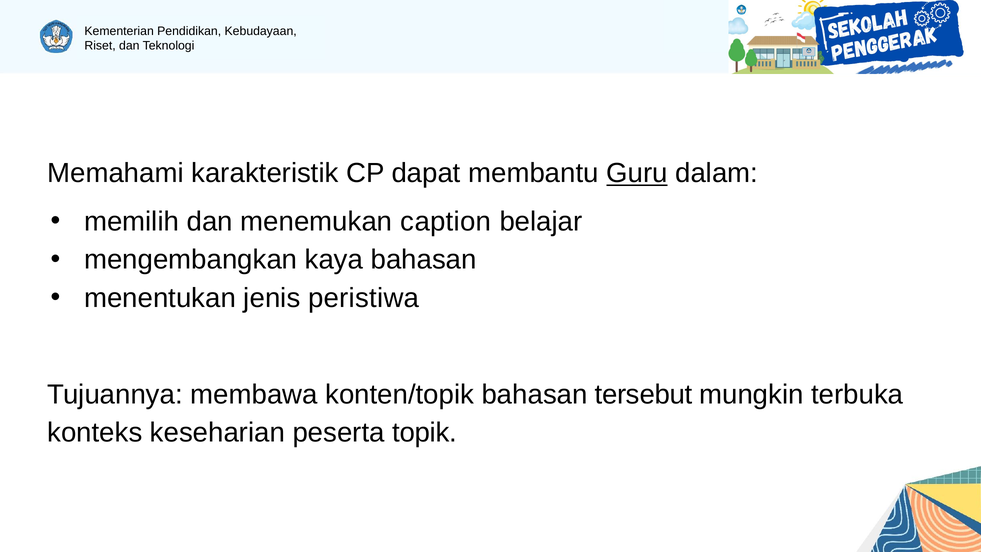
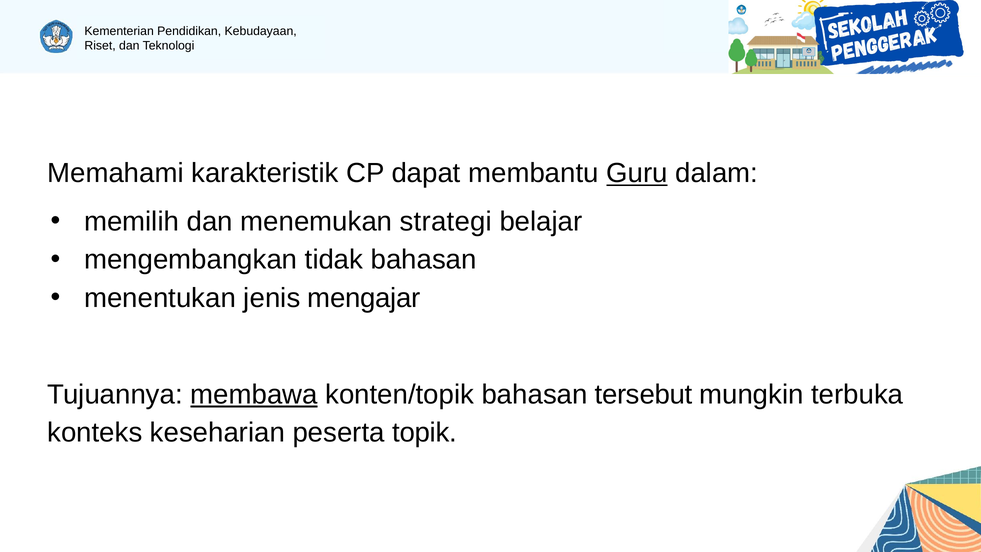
caption: caption -> strategi (446, 222)
kaya: kaya -> tidak (334, 260)
peristiwa: peristiwa -> mengajar (364, 298)
membawa underline: none -> present (254, 394)
